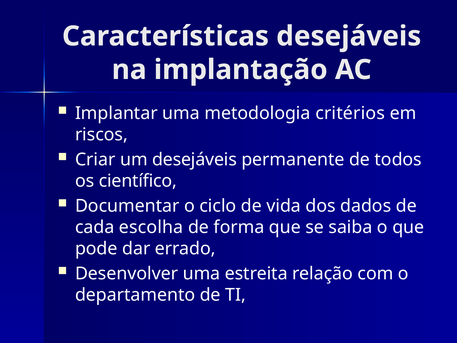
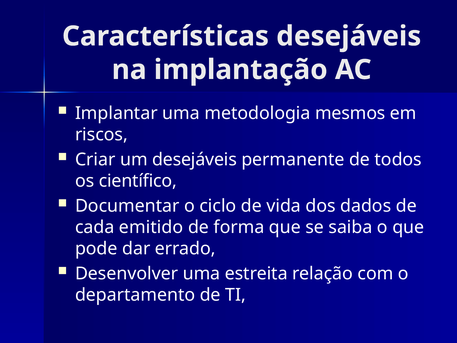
critérios: critérios -> mesmos (350, 113)
escolha: escolha -> emitido (151, 227)
